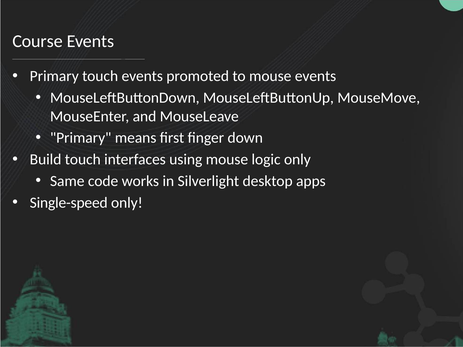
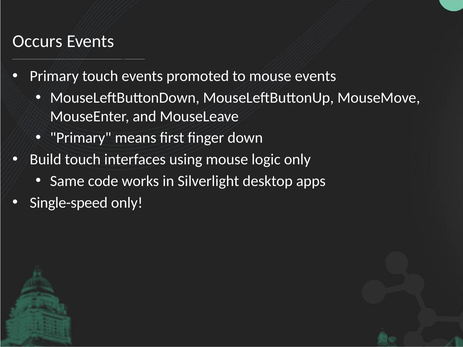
Course: Course -> Occurs (37, 41)
